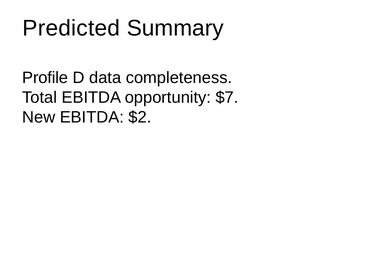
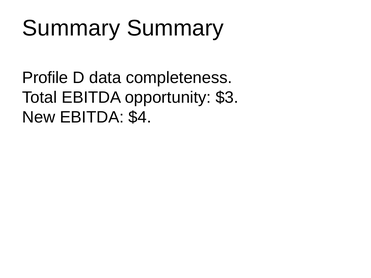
Predicted: Predicted -> Summary (71, 28)
$7: $7 -> $3 (227, 98)
$2: $2 -> $4 (140, 117)
